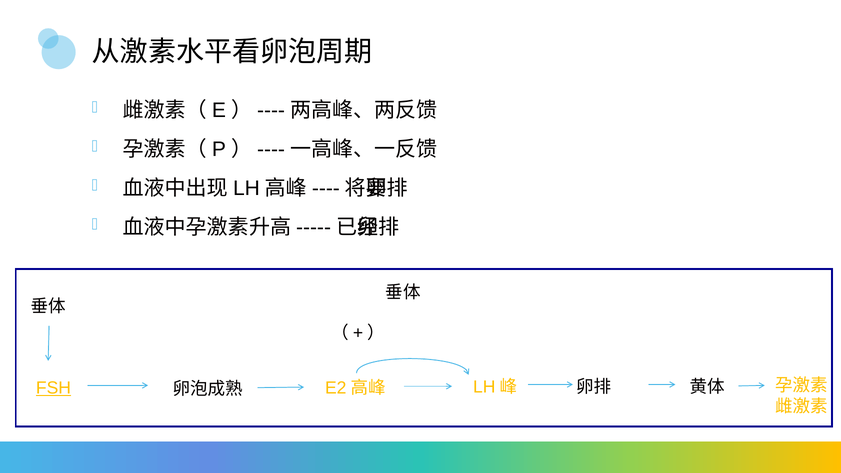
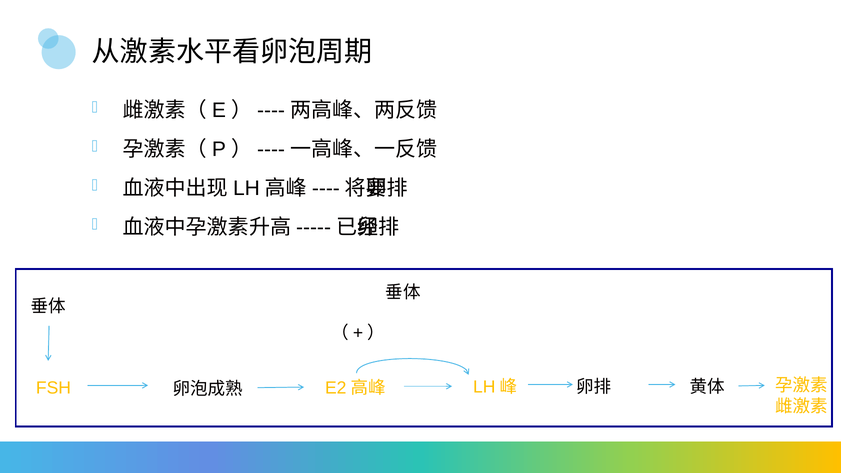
FSH underline: present -> none (54, 388)
